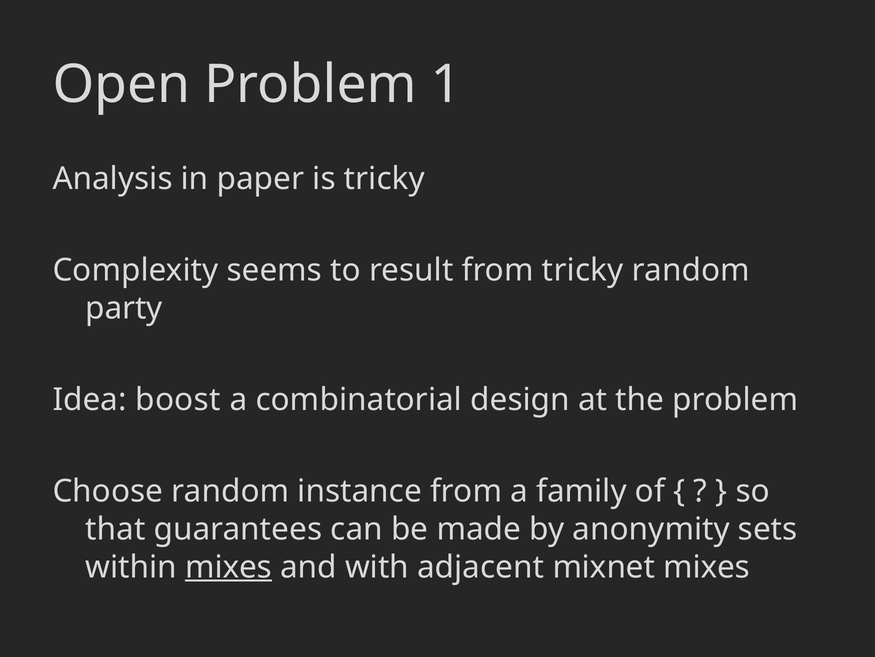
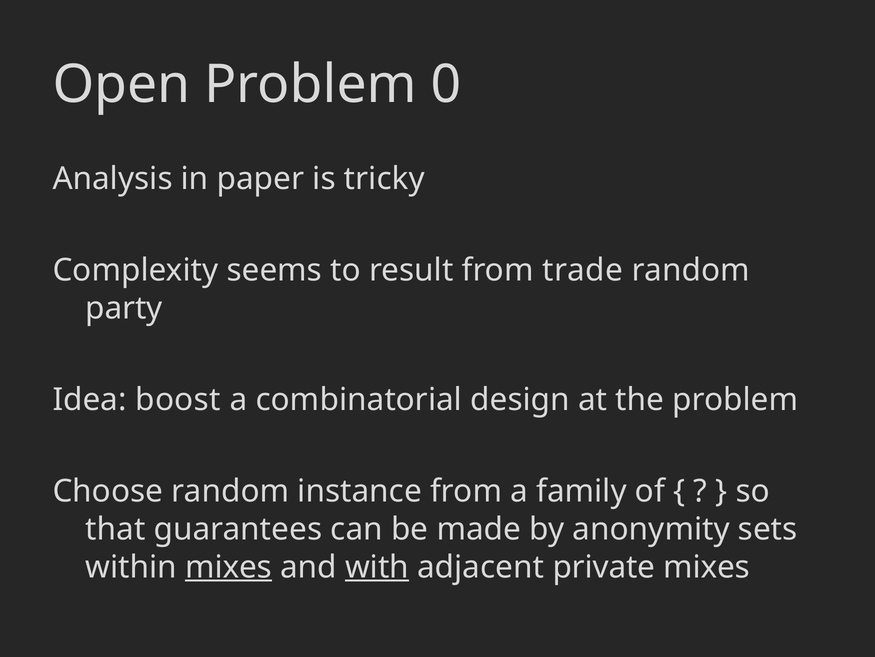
1: 1 -> 0 (446, 85)
from tricky: tricky -> trade (583, 270)
with underline: none -> present (377, 566)
mixnet: mixnet -> private (604, 566)
